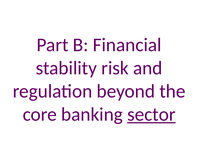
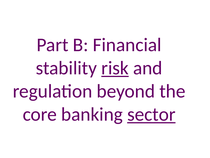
risk underline: none -> present (115, 68)
